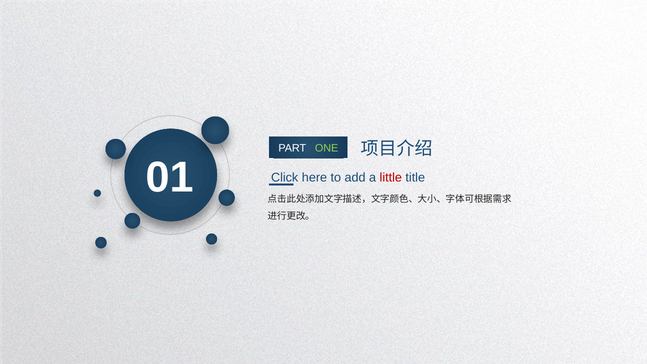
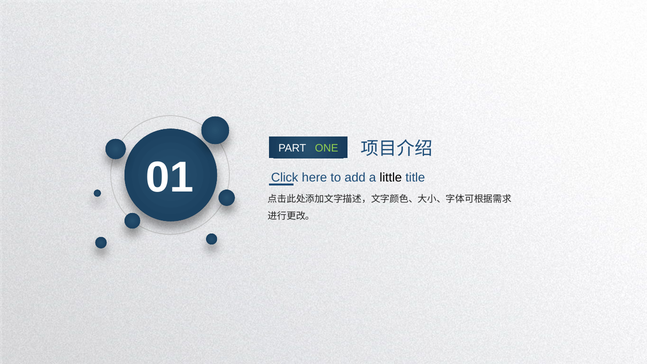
little colour: red -> black (391, 178)
